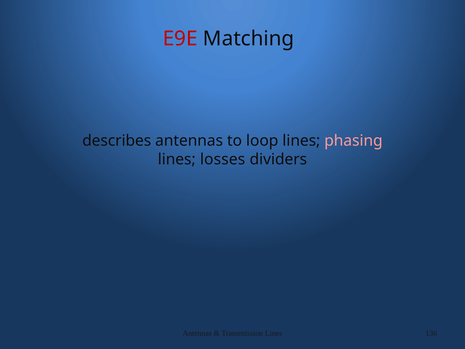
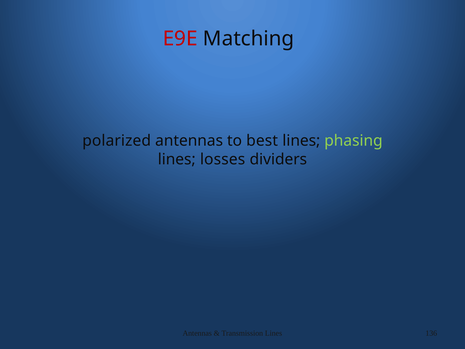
describes: describes -> polarized (117, 141)
loop: loop -> best (262, 141)
phasing colour: pink -> light green (353, 141)
